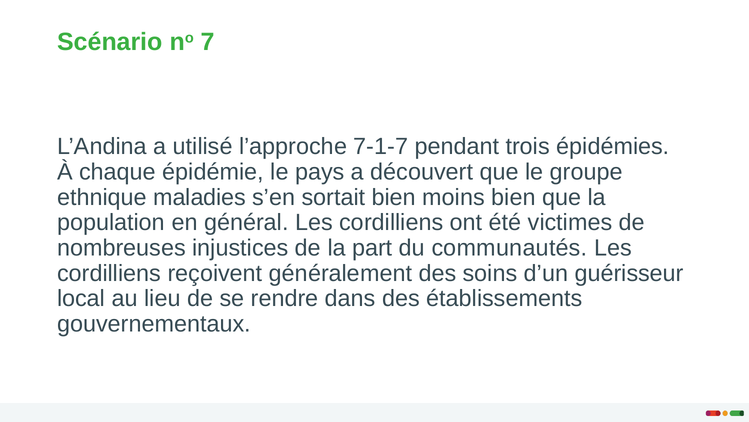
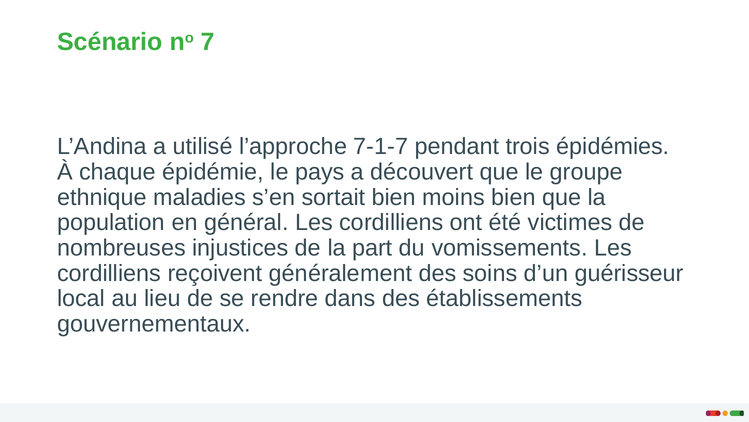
communautés: communautés -> vomissements (510, 248)
